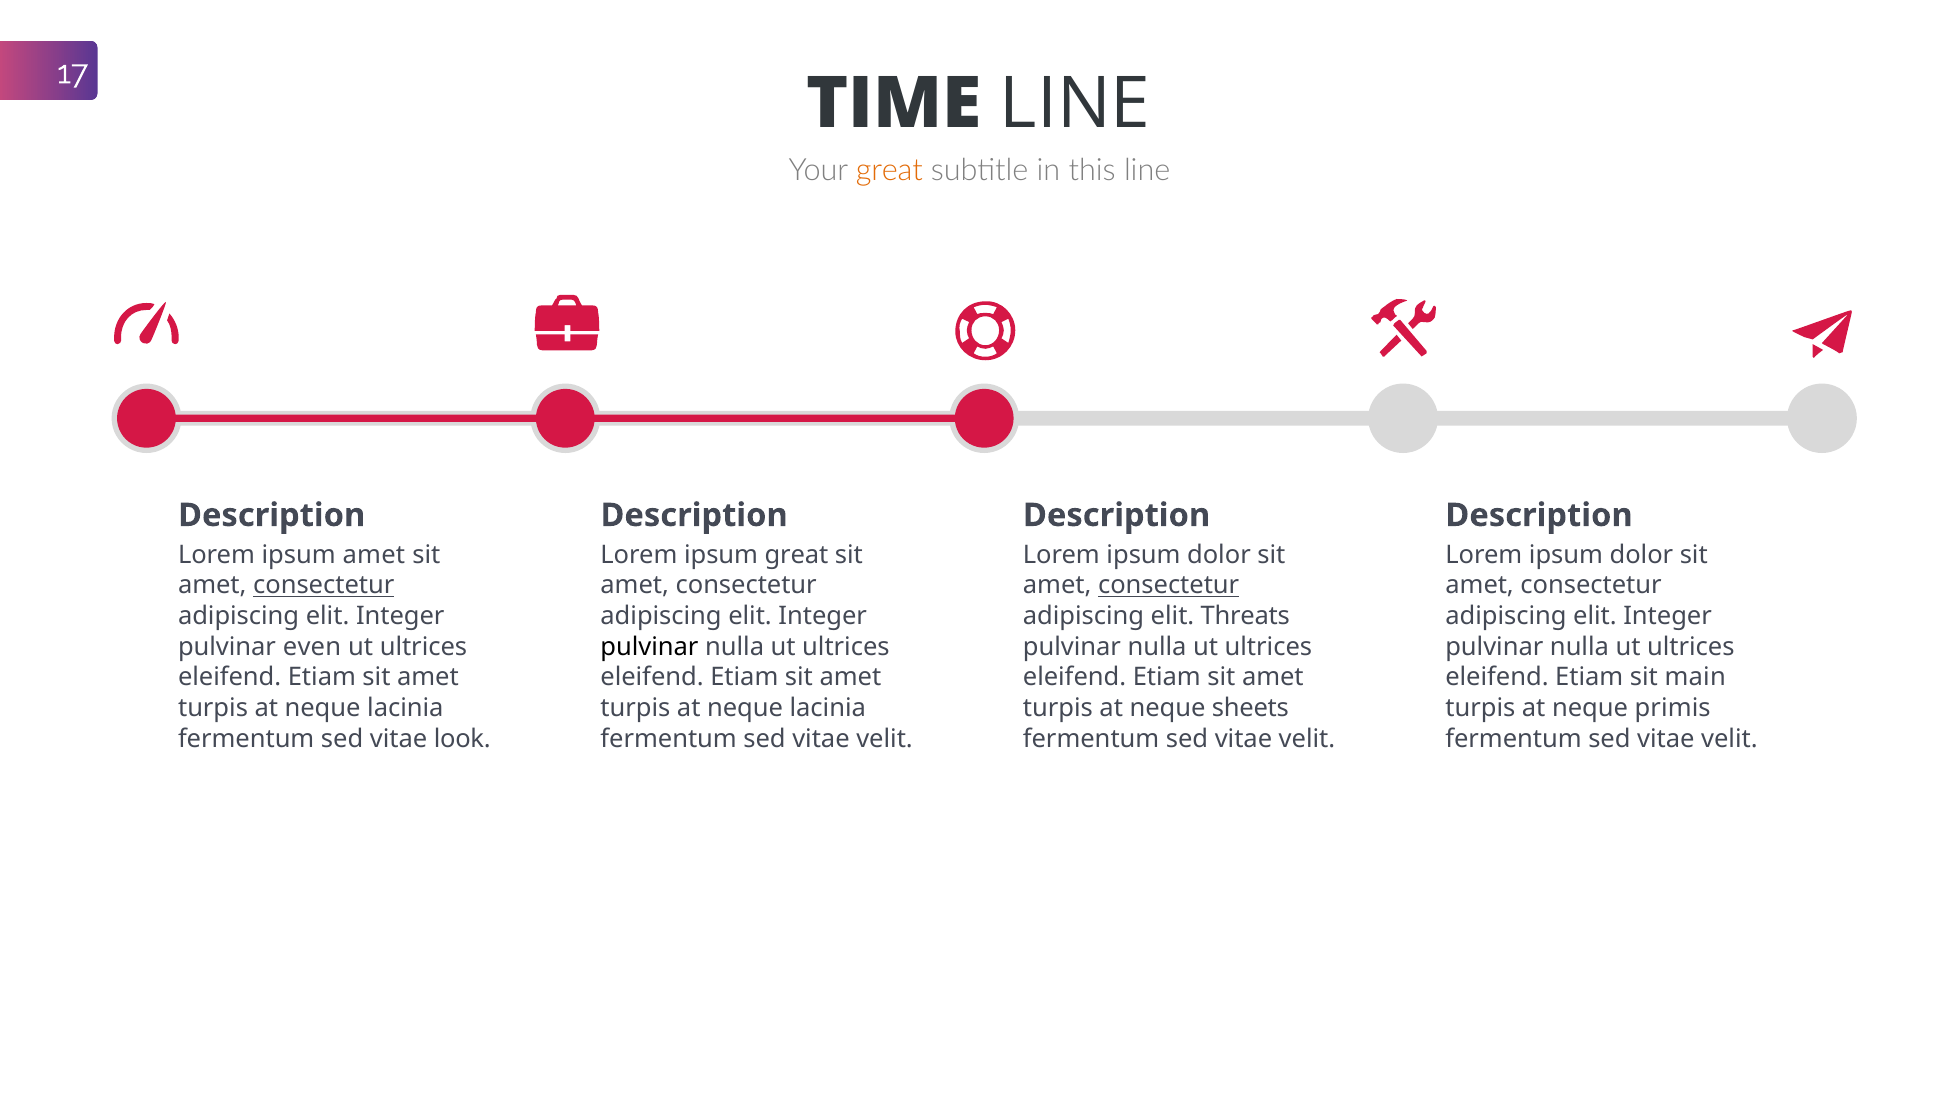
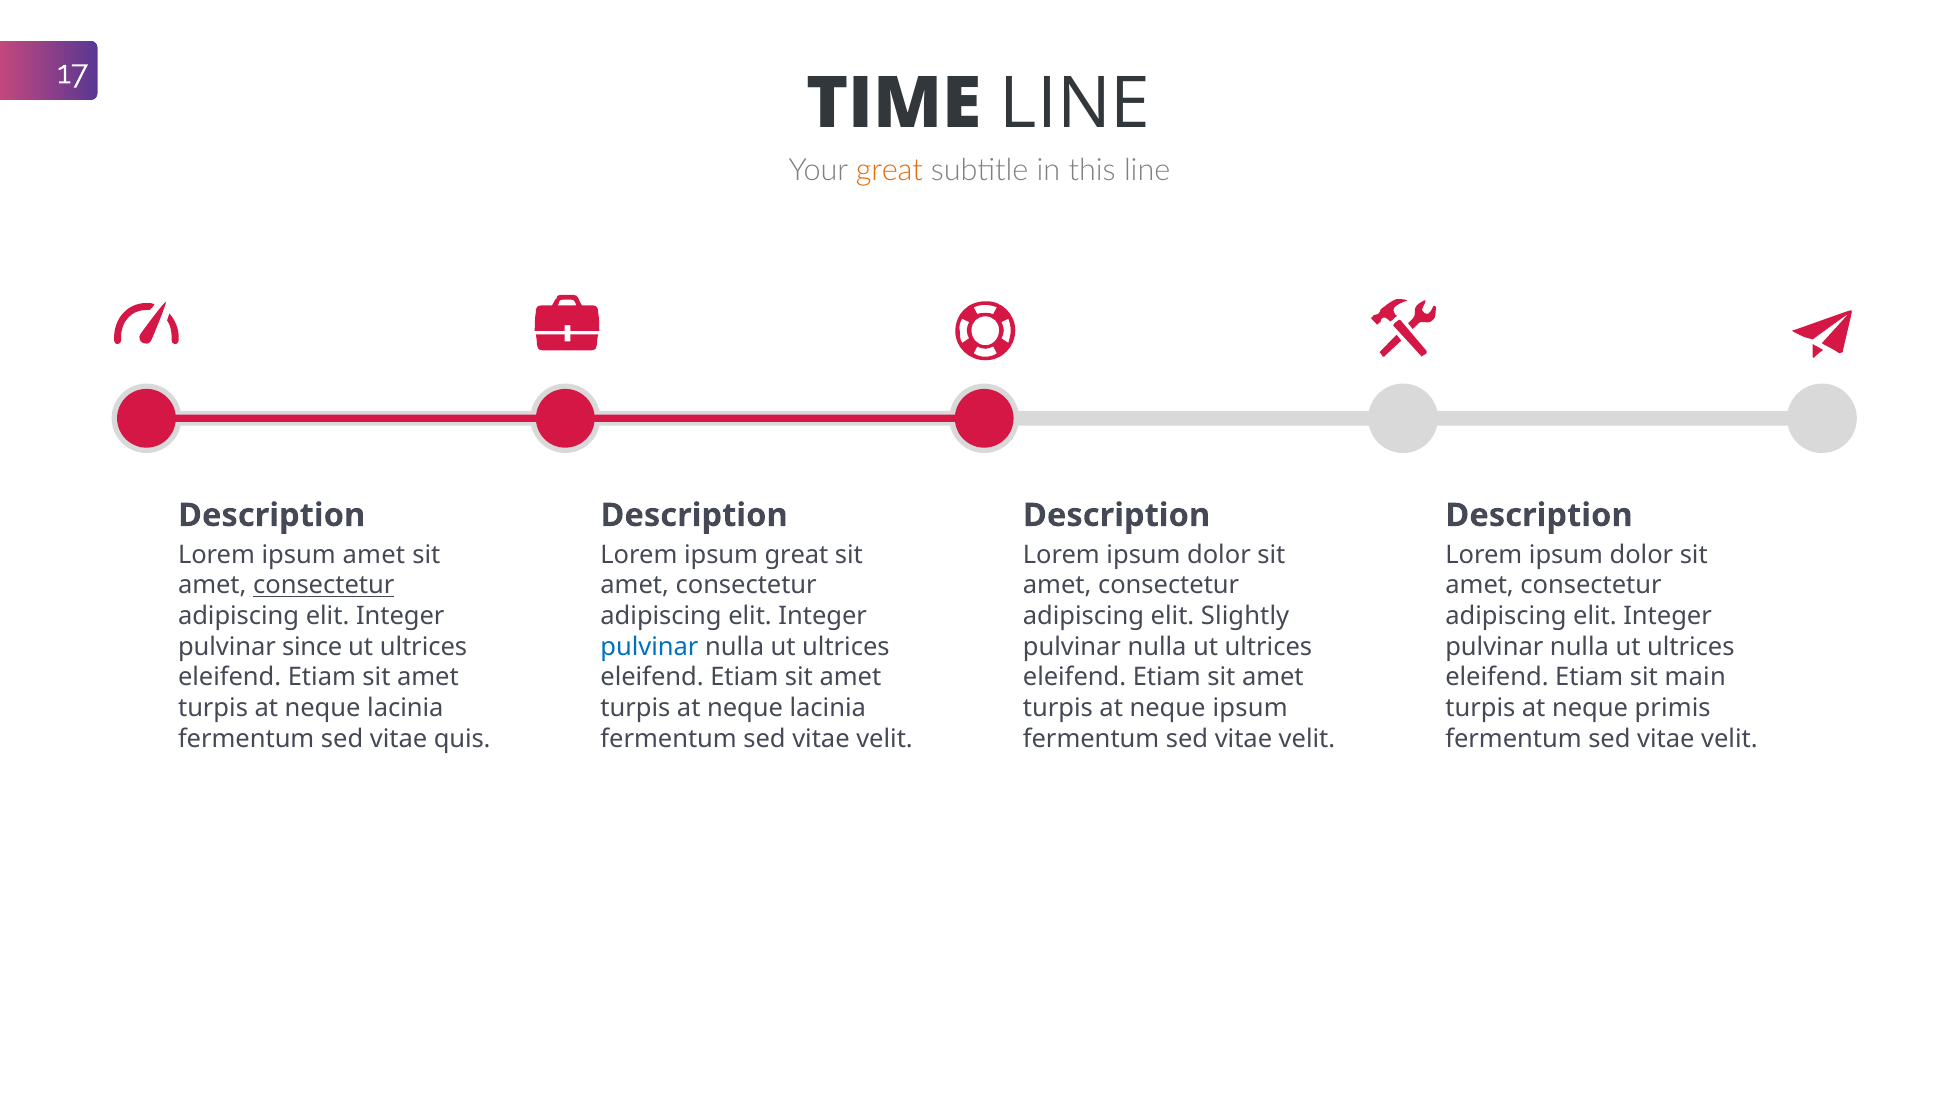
consectetur underline: present -> none (1169, 585)
Threats: Threats -> Slightly (1245, 616)
even: even -> since (312, 647)
pulvinar colour: black -> blue (649, 647)
neque sheets: sheets -> ipsum (1250, 708)
look: look -> quis (462, 738)
